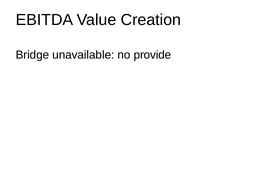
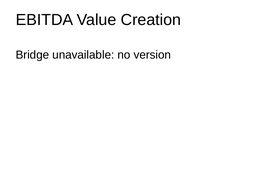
provide: provide -> version (152, 55)
